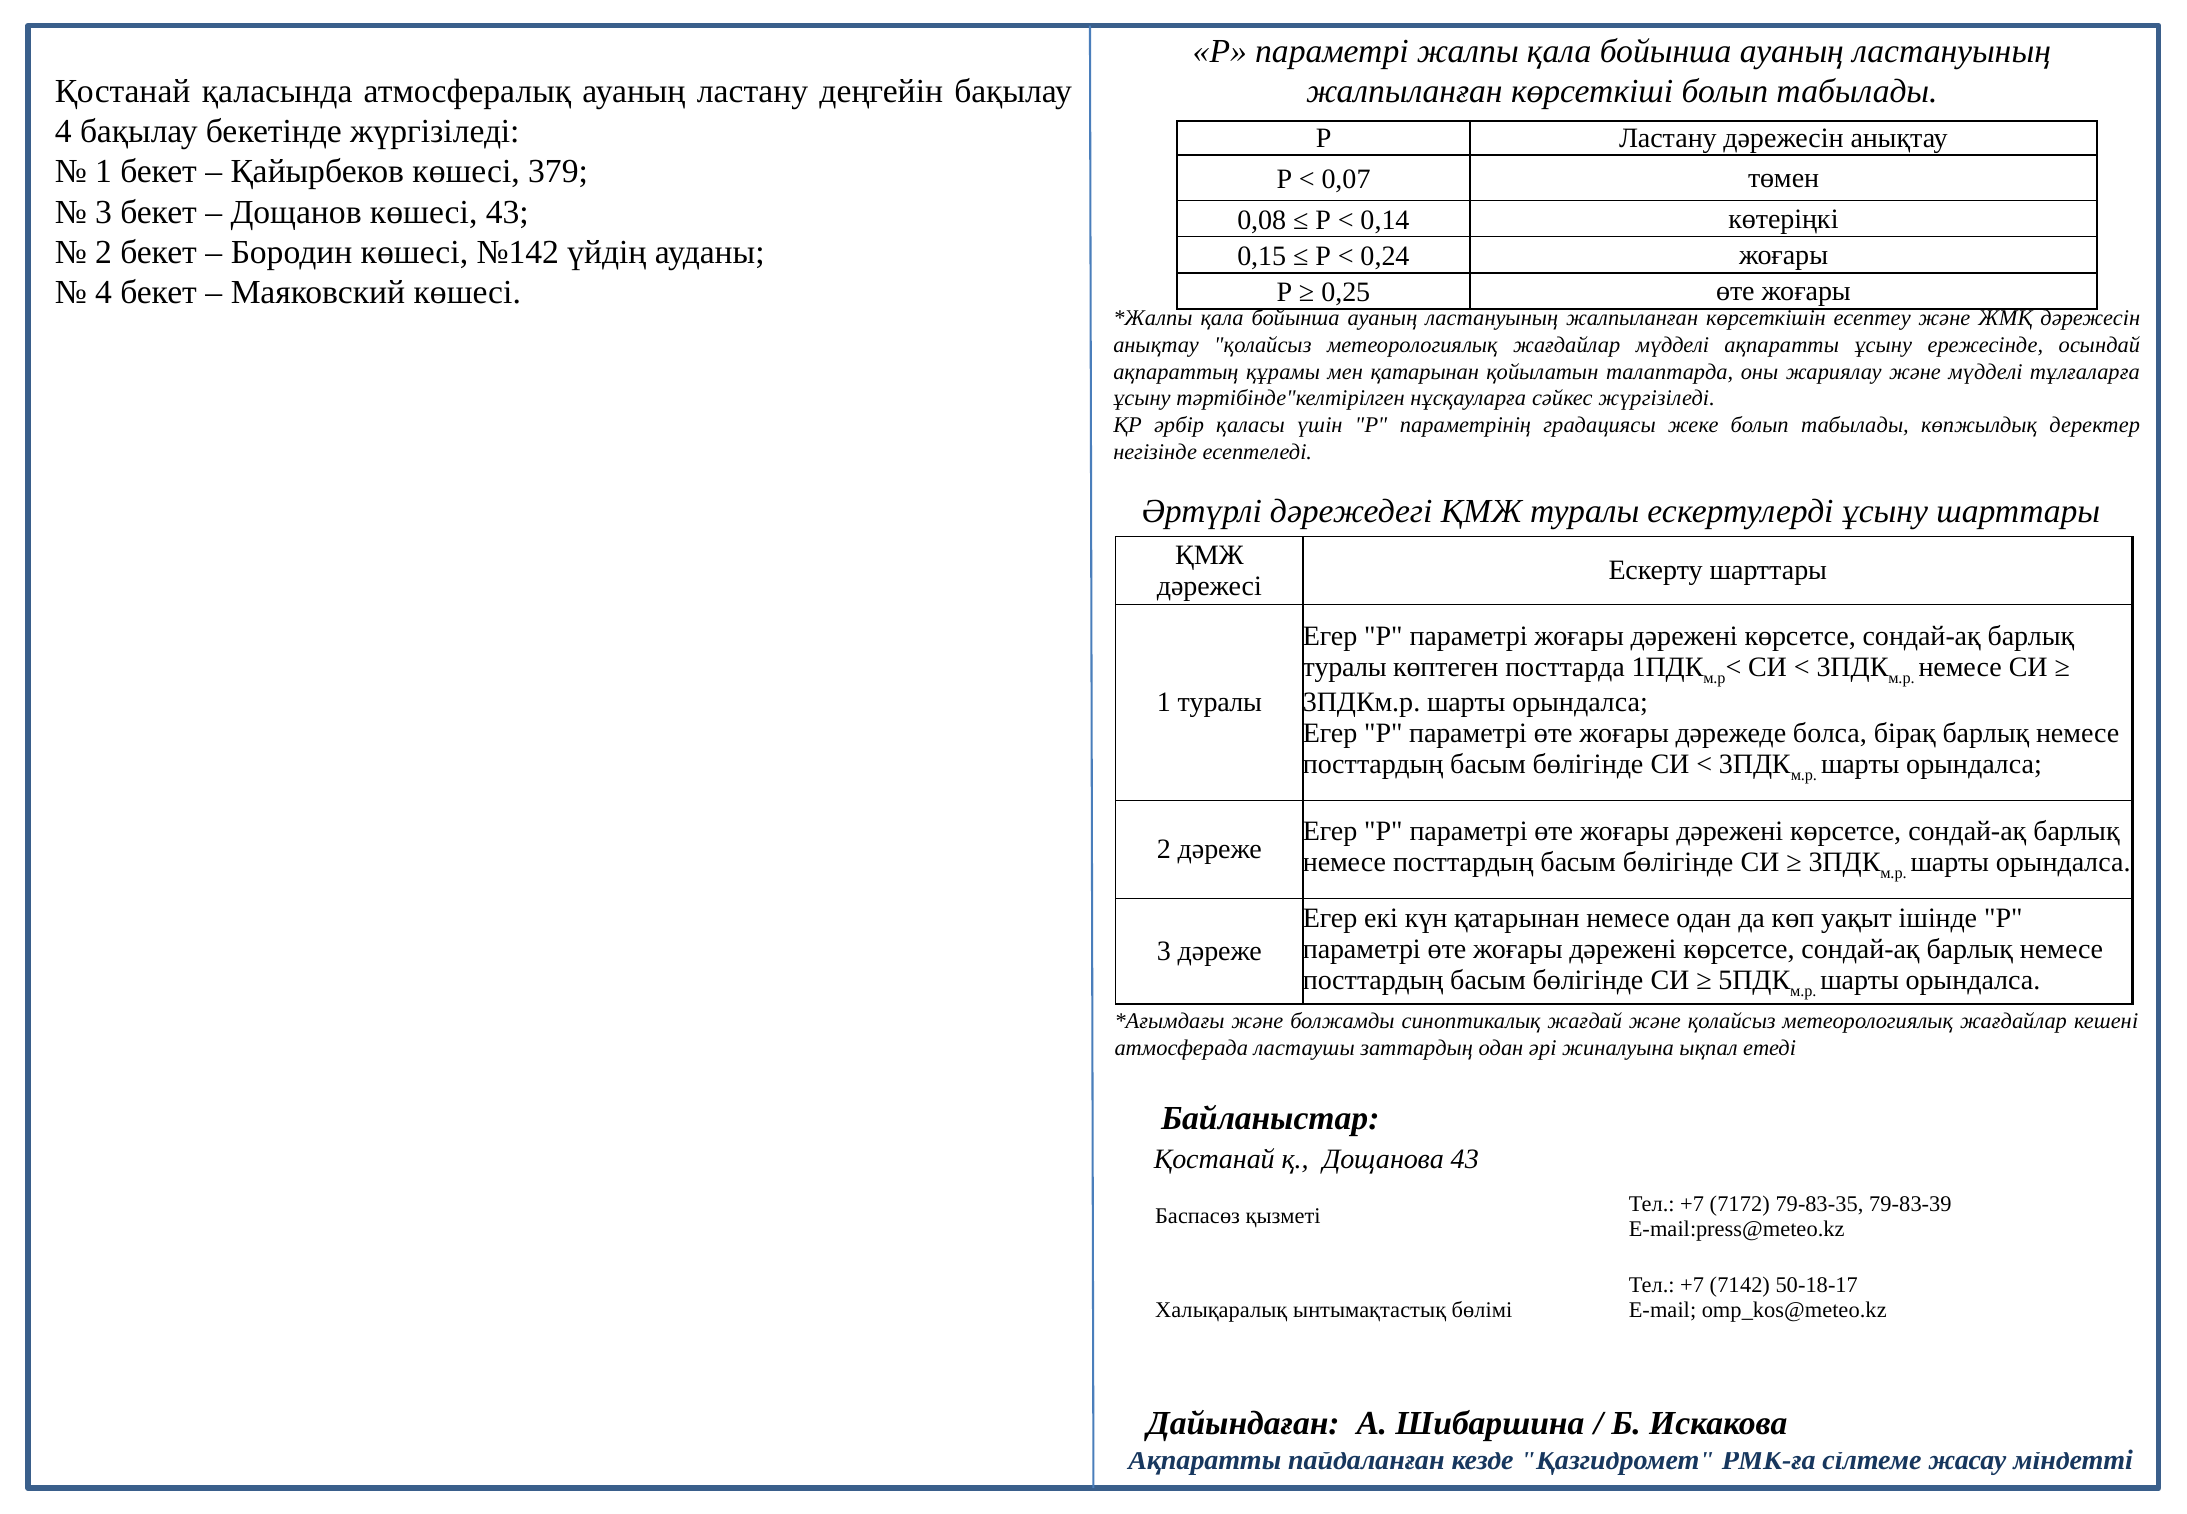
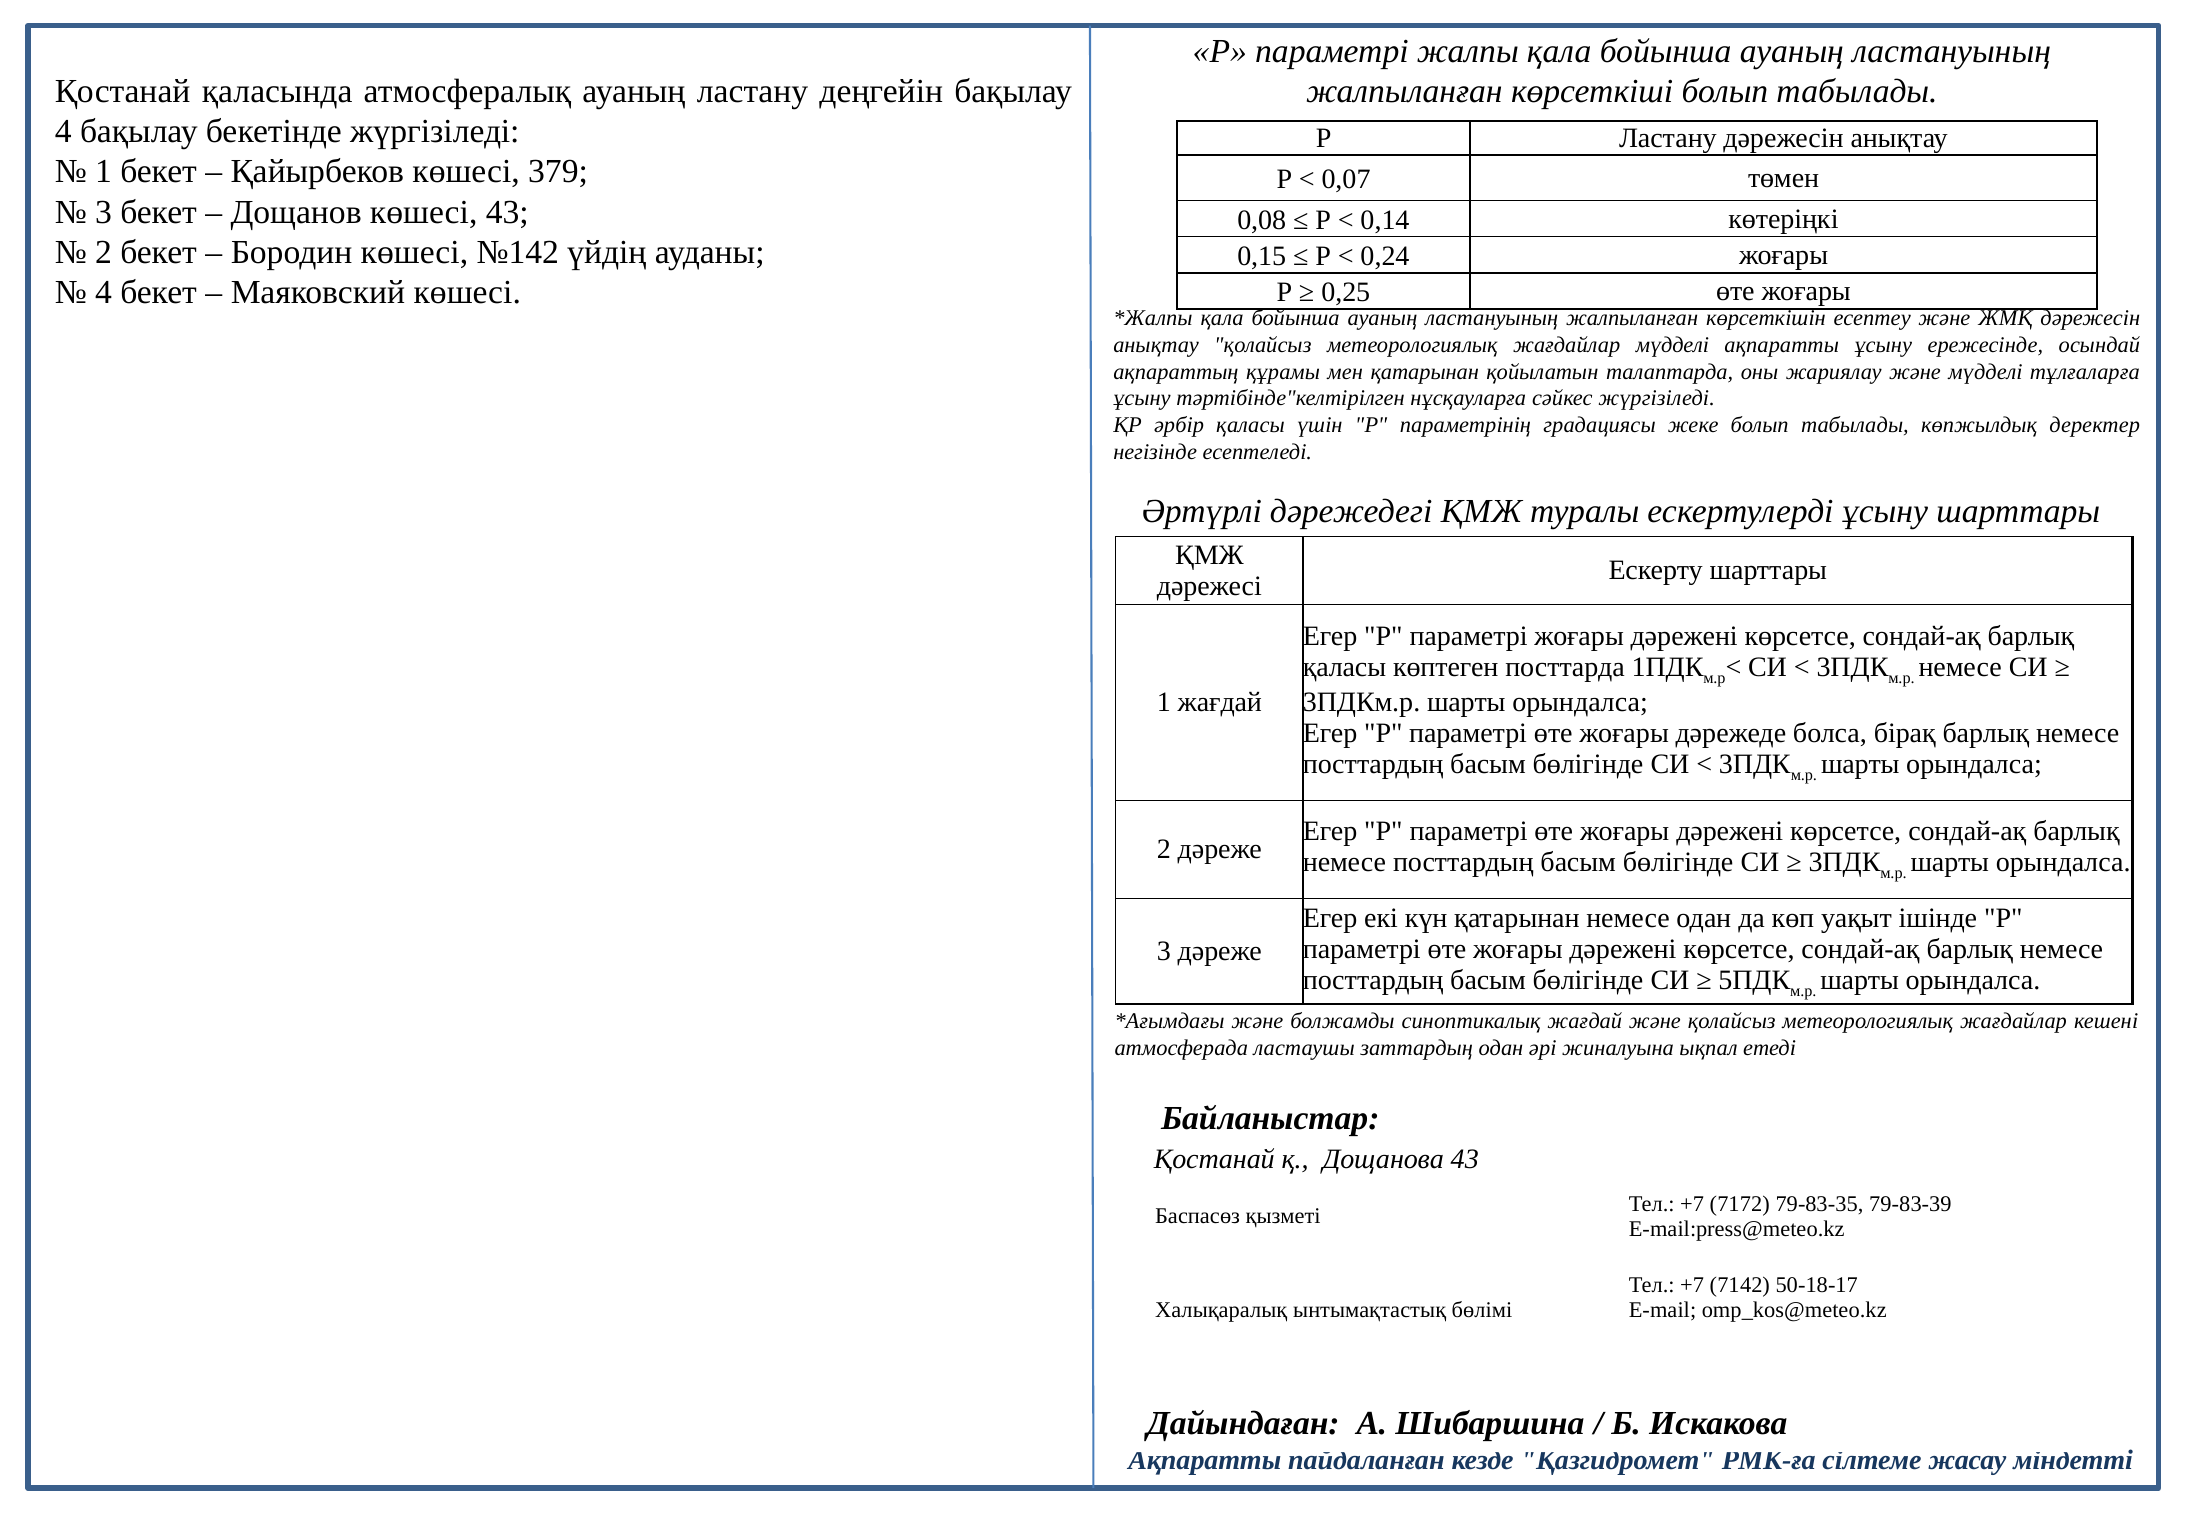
туралы: туралы -> қаласы (1345, 667)
1 туралы: туралы -> жағдай (1220, 702)
